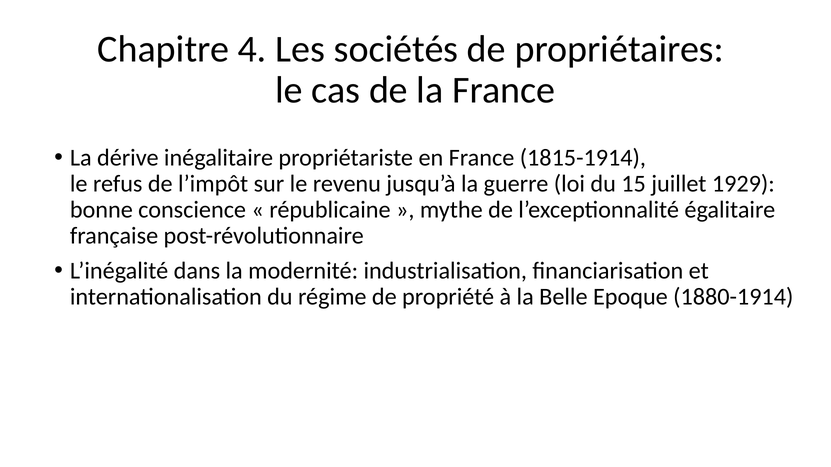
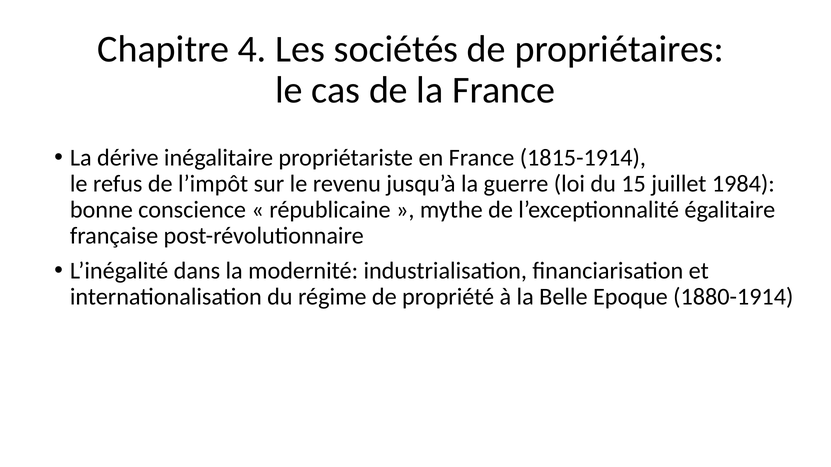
1929: 1929 -> 1984 (743, 184)
